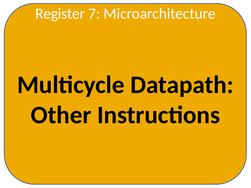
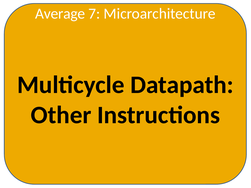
Register: Register -> Average (60, 14)
